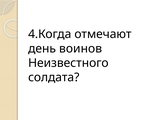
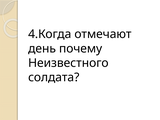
воинов: воинов -> почему (81, 49)
